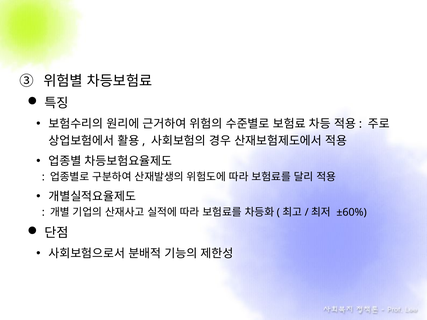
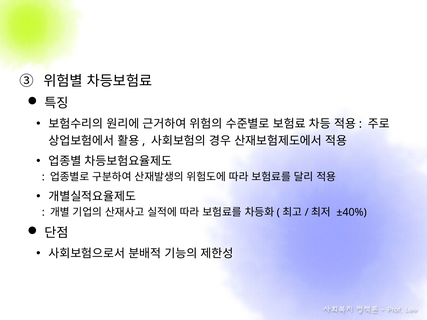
±60%: ±60% -> ±40% (352, 213)
